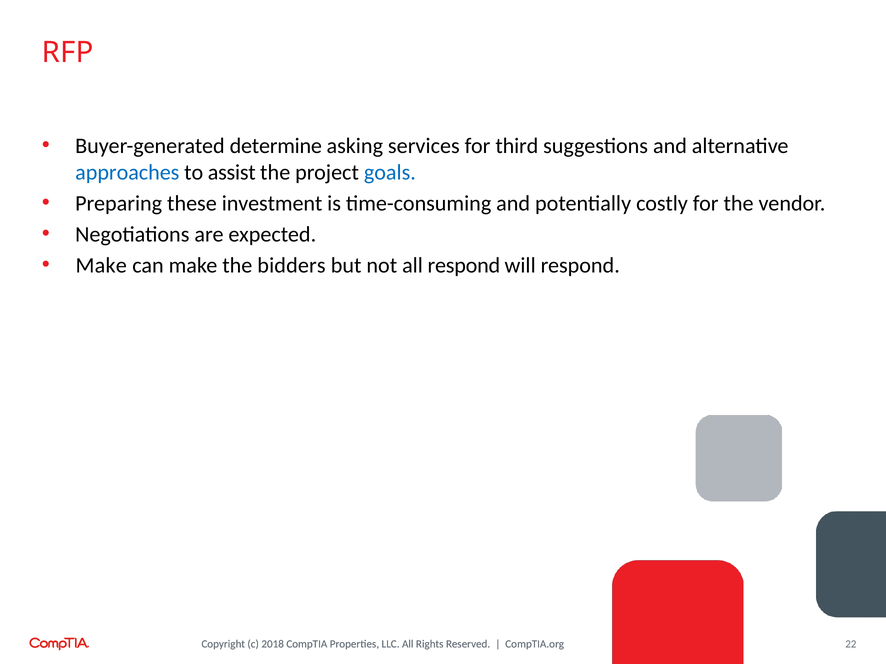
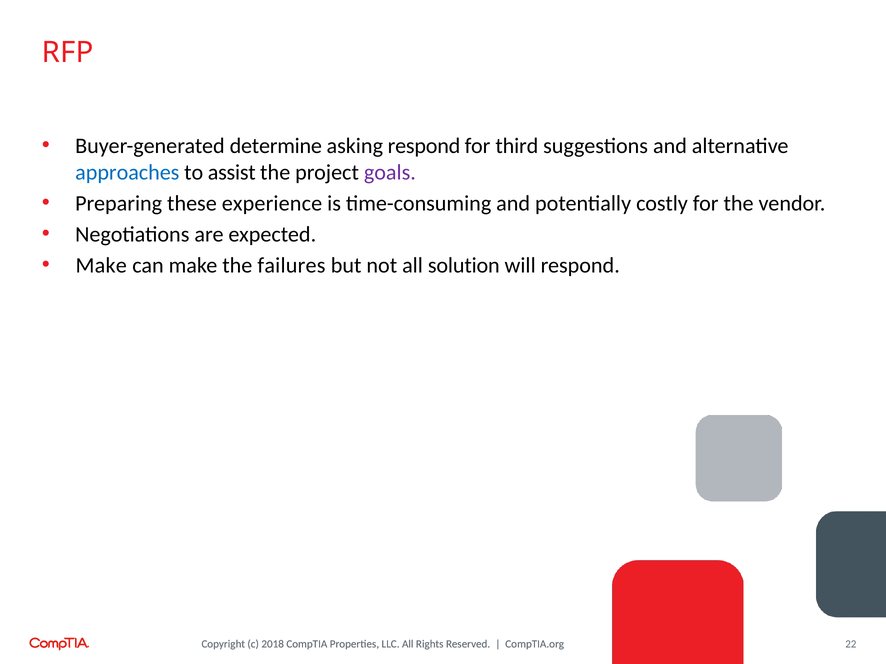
asking services: services -> respond (424, 146)
goals colour: blue -> purple (390, 173)
investment: investment -> experience (272, 204)
bidders: bidders -> failures (291, 266)
all respond: respond -> solution (464, 266)
